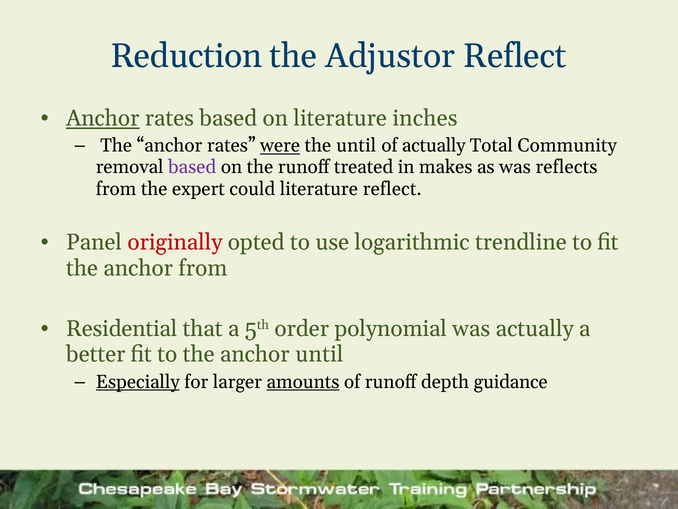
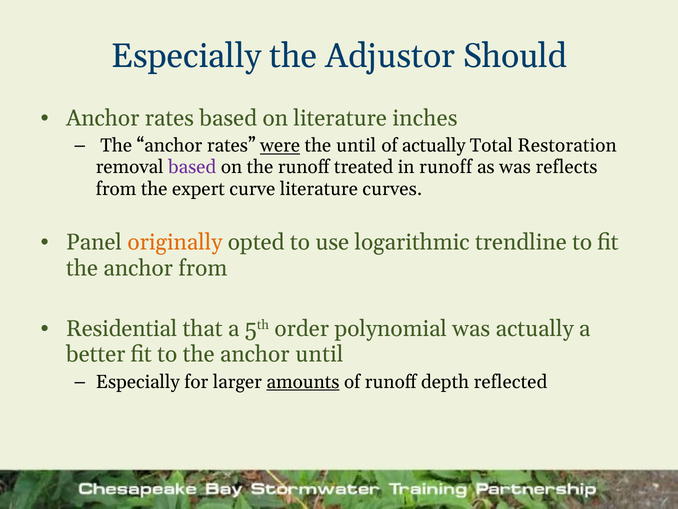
Reduction: Reduction -> Especially (186, 56)
Adjustor Reflect: Reflect -> Should (515, 56)
Anchor underline: present -> none (103, 118)
Community: Community -> Restoration (567, 146)
in makes: makes -> runoff (446, 167)
could: could -> curve (252, 189)
literature reflect: reflect -> curves (392, 189)
originally colour: red -> orange (175, 242)
Especially underline: present -> none (138, 381)
guidance: guidance -> reflected (511, 381)
